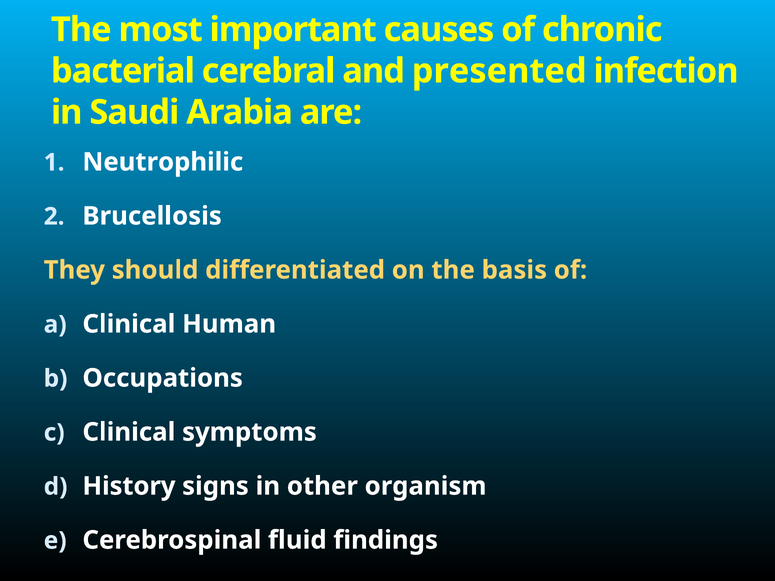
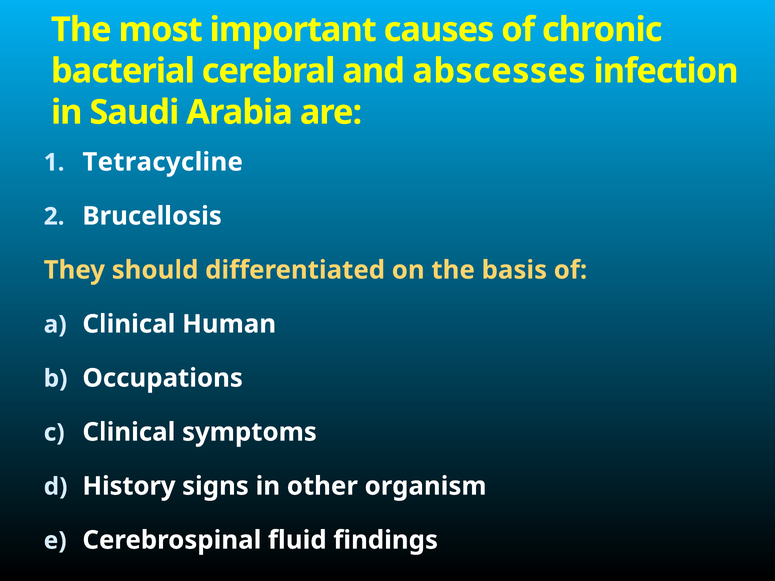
presented: presented -> abscesses (499, 71)
Neutrophilic: Neutrophilic -> Tetracycline (163, 162)
